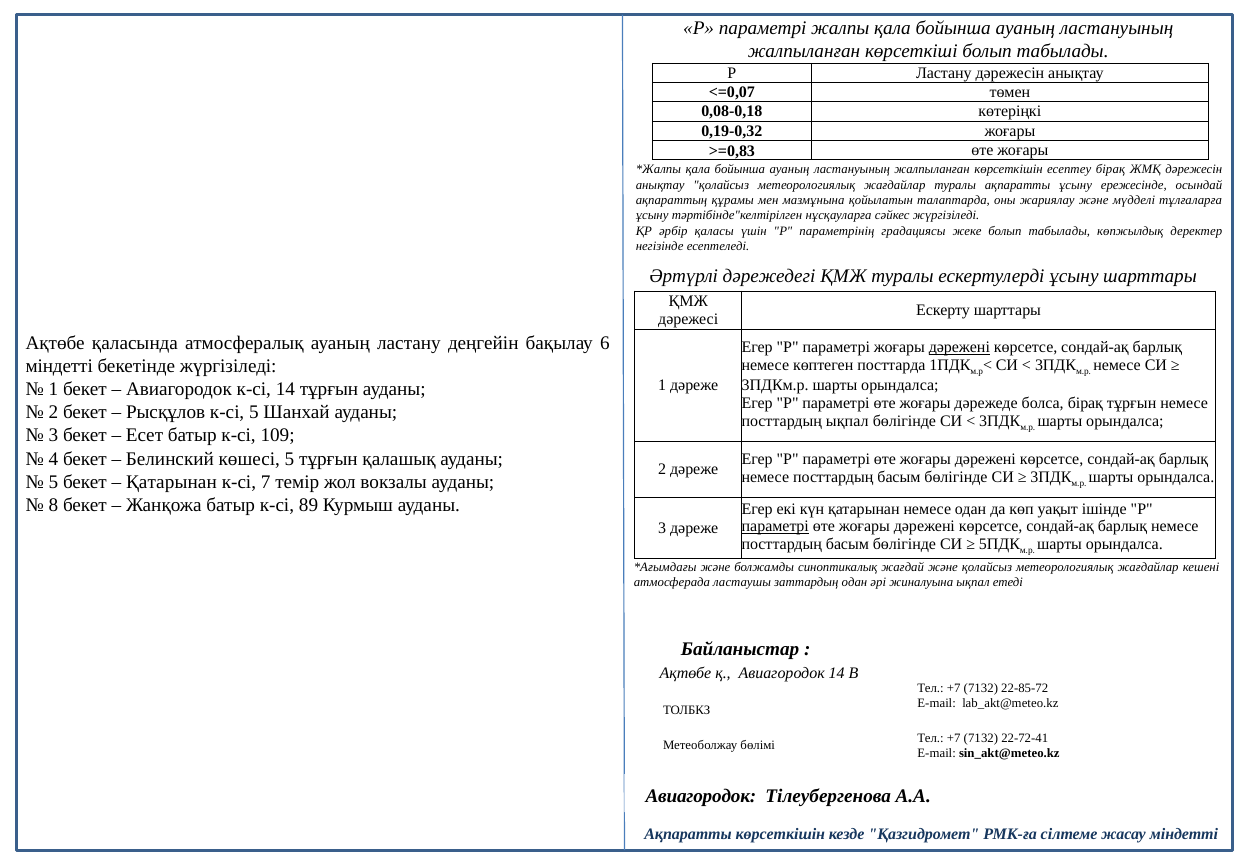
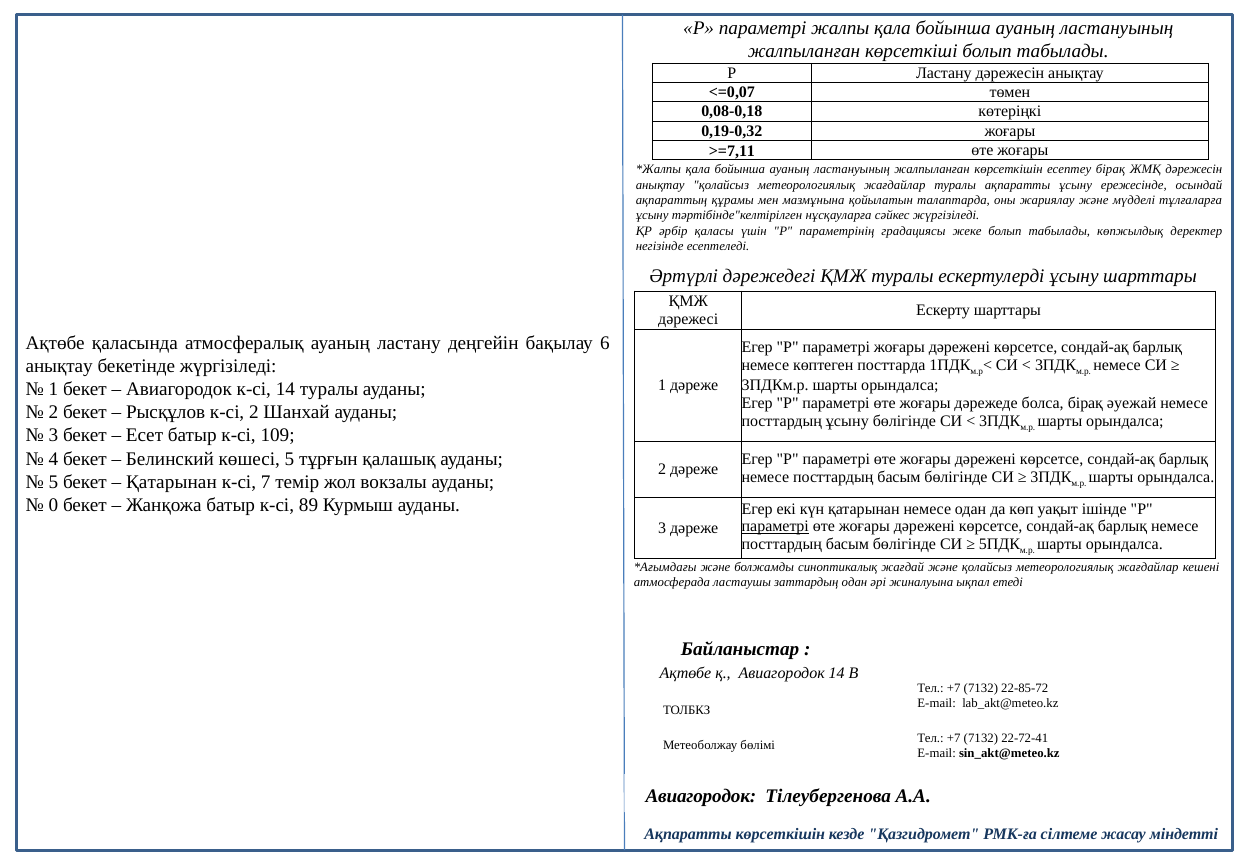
>=0,83: >=0,83 -> >=7,11 (732, 151)
дәрежені underline: present -> none (959, 348)
міндетті: міндетті -> анықтау (59, 366)
14 тұрғын: тұрғын -> туралы (329, 389)
бірақ тұрғын: тұрғын -> әуежай (1132, 403)
к-сі 5: 5 -> 2 (254, 412)
посттардың ықпал: ықпал -> ұсыну (847, 421)
8: 8 -> 0 (53, 505)
